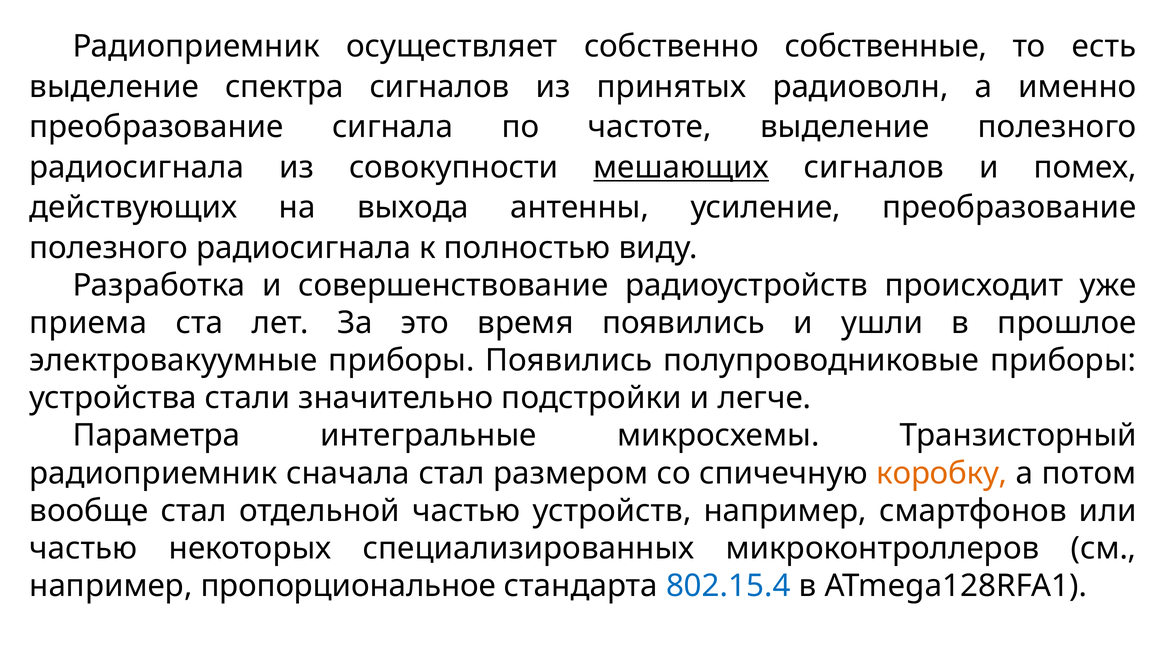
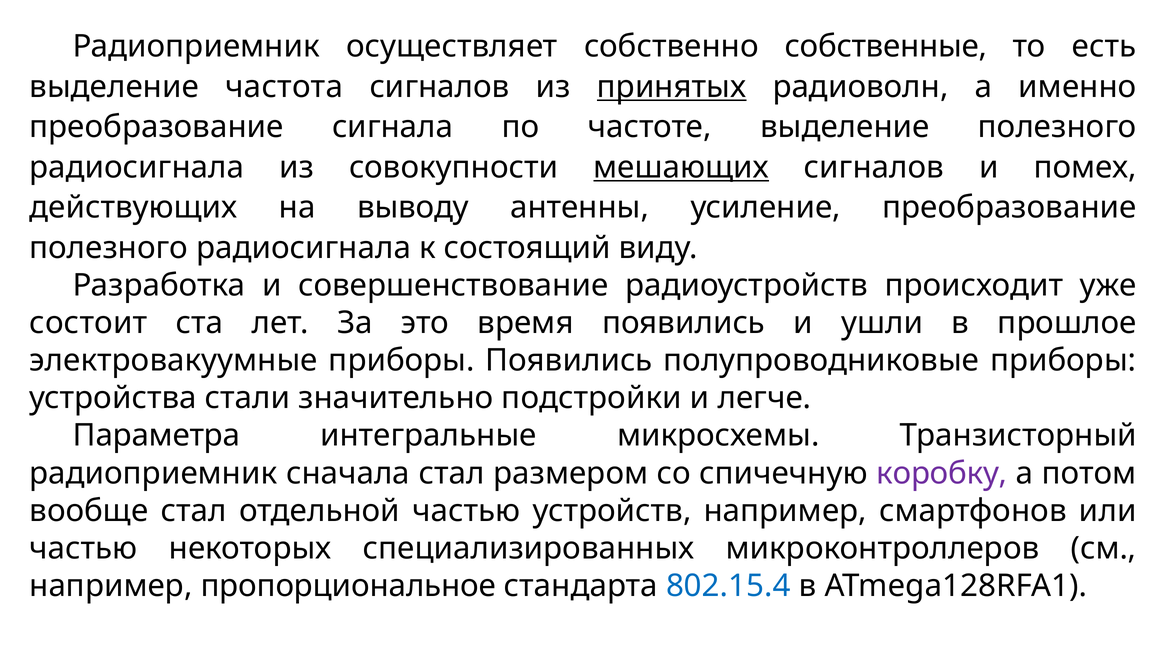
спектра: спектра -> частота (284, 87)
принятых underline: none -> present (672, 87)
выхода: выхода -> выводу (413, 208)
полностью: полностью -> состоящий (527, 248)
приема: приема -> состоит (88, 323)
коробку colour: orange -> purple (942, 474)
